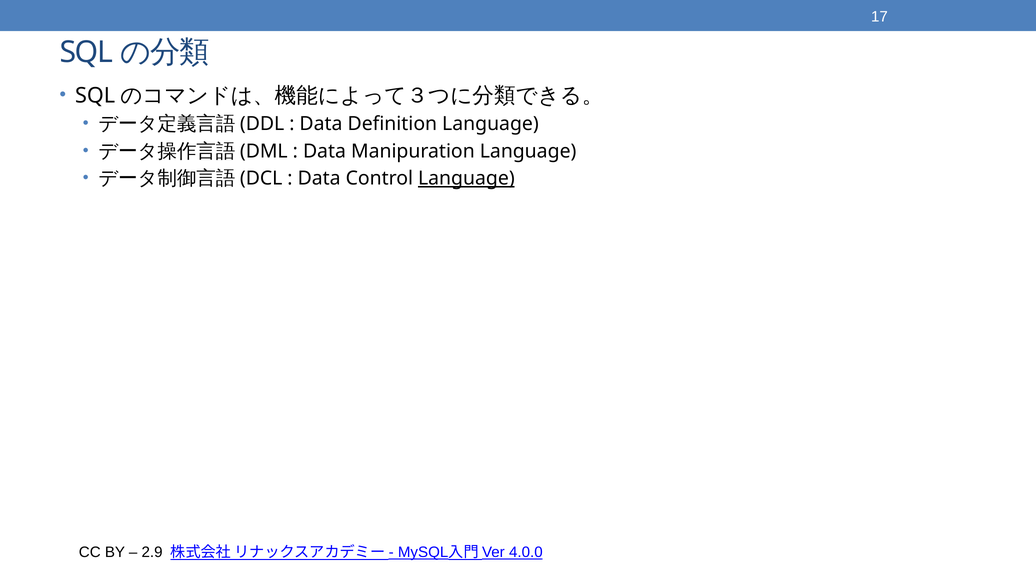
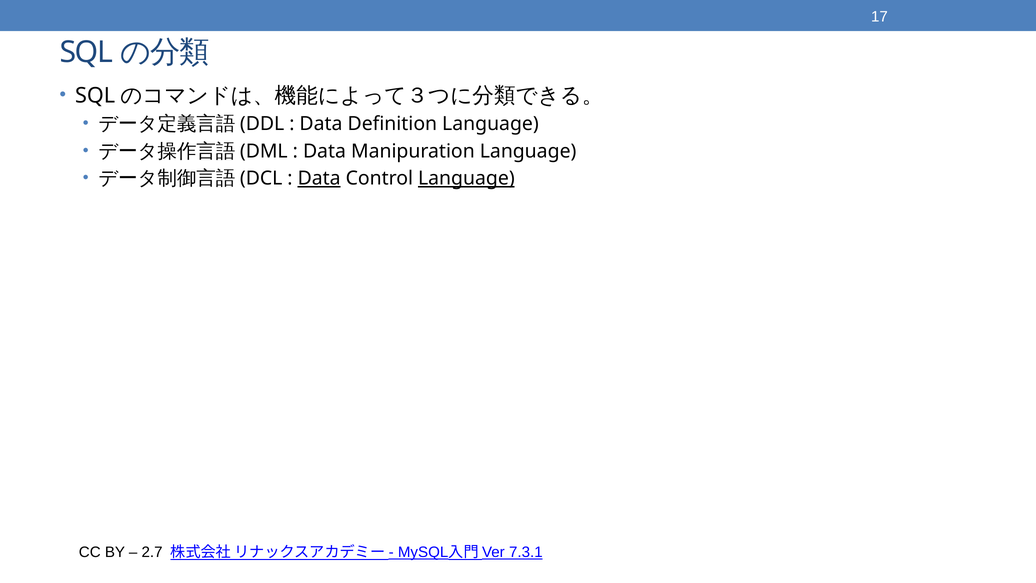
Data underline: none -> present (319, 178)
2.9: 2.9 -> 2.7 (152, 552)
4.0.0: 4.0.0 -> 7.3.1 (526, 552)
